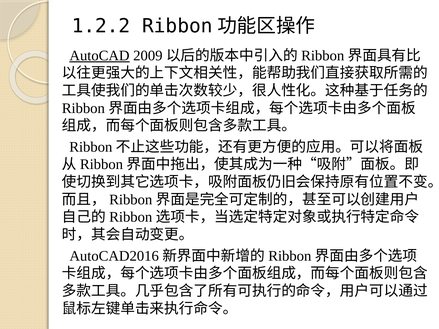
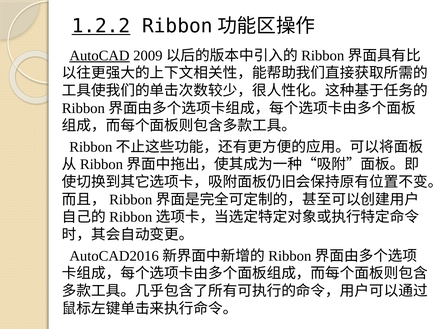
1.2.2 underline: none -> present (101, 26)
